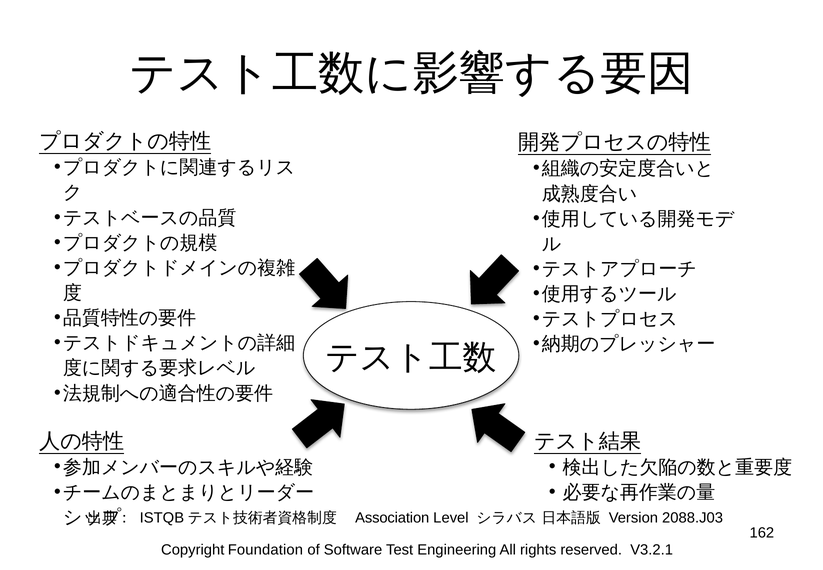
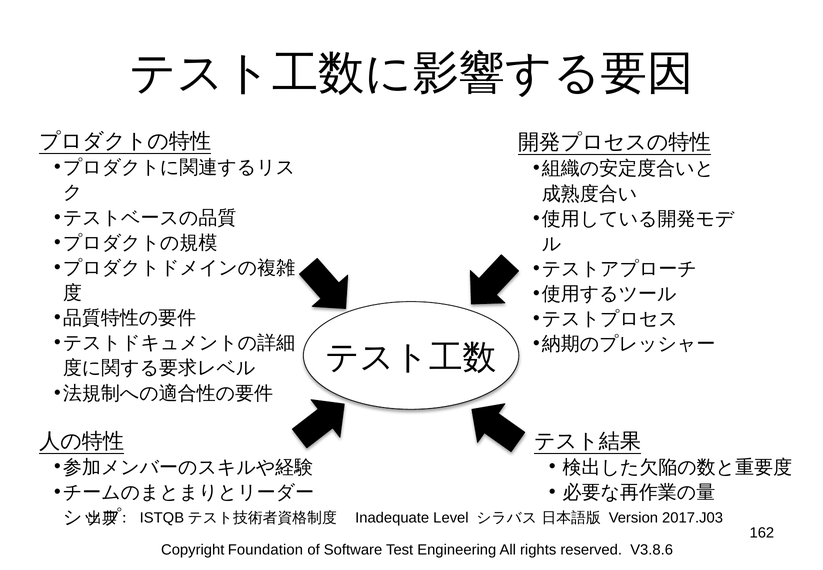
Association: Association -> Inadequate (392, 518)
2088.J03: 2088.J03 -> 2017.J03 (693, 518)
V3.2.1: V3.2.1 -> V3.8.6 (652, 550)
